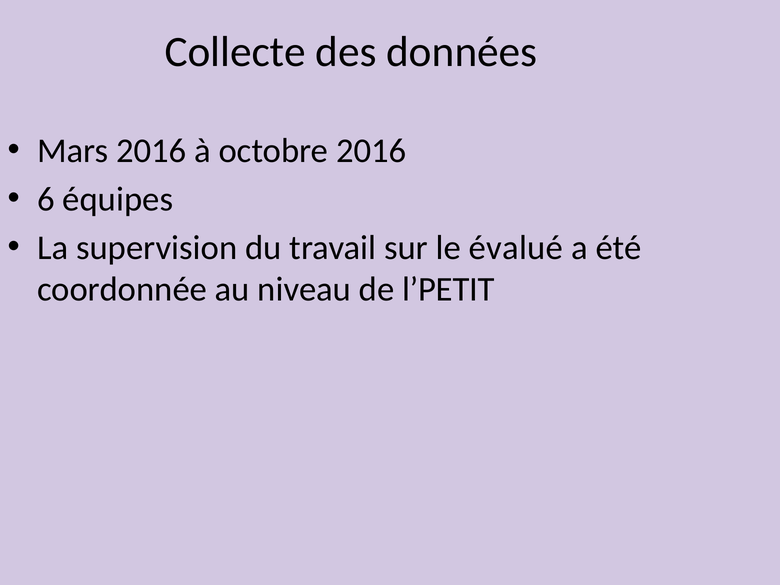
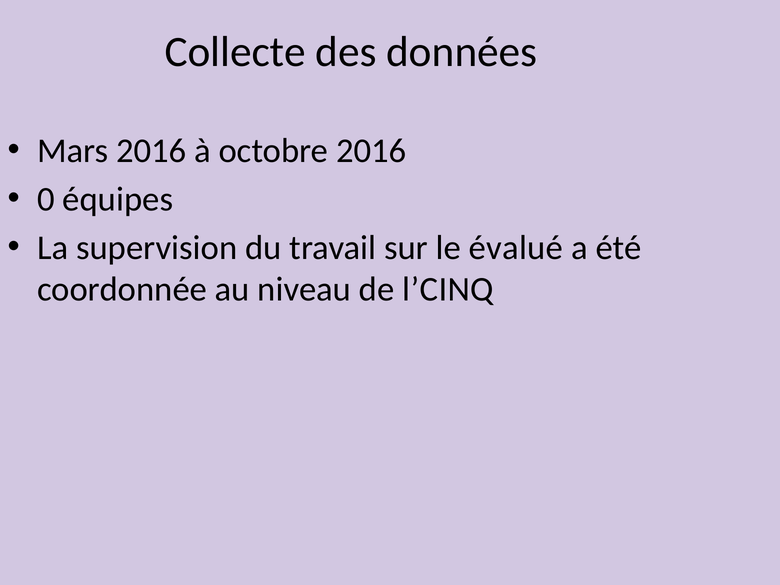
6: 6 -> 0 (46, 199)
l’PETIT: l’PETIT -> l’CINQ (448, 289)
